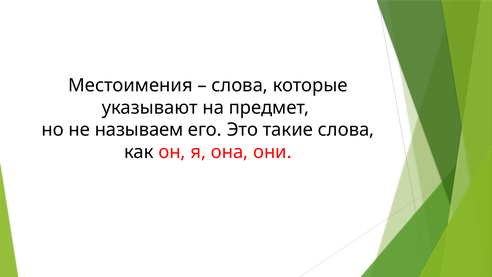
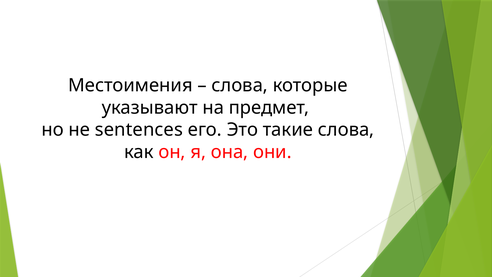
называем: называем -> sentences (139, 130)
